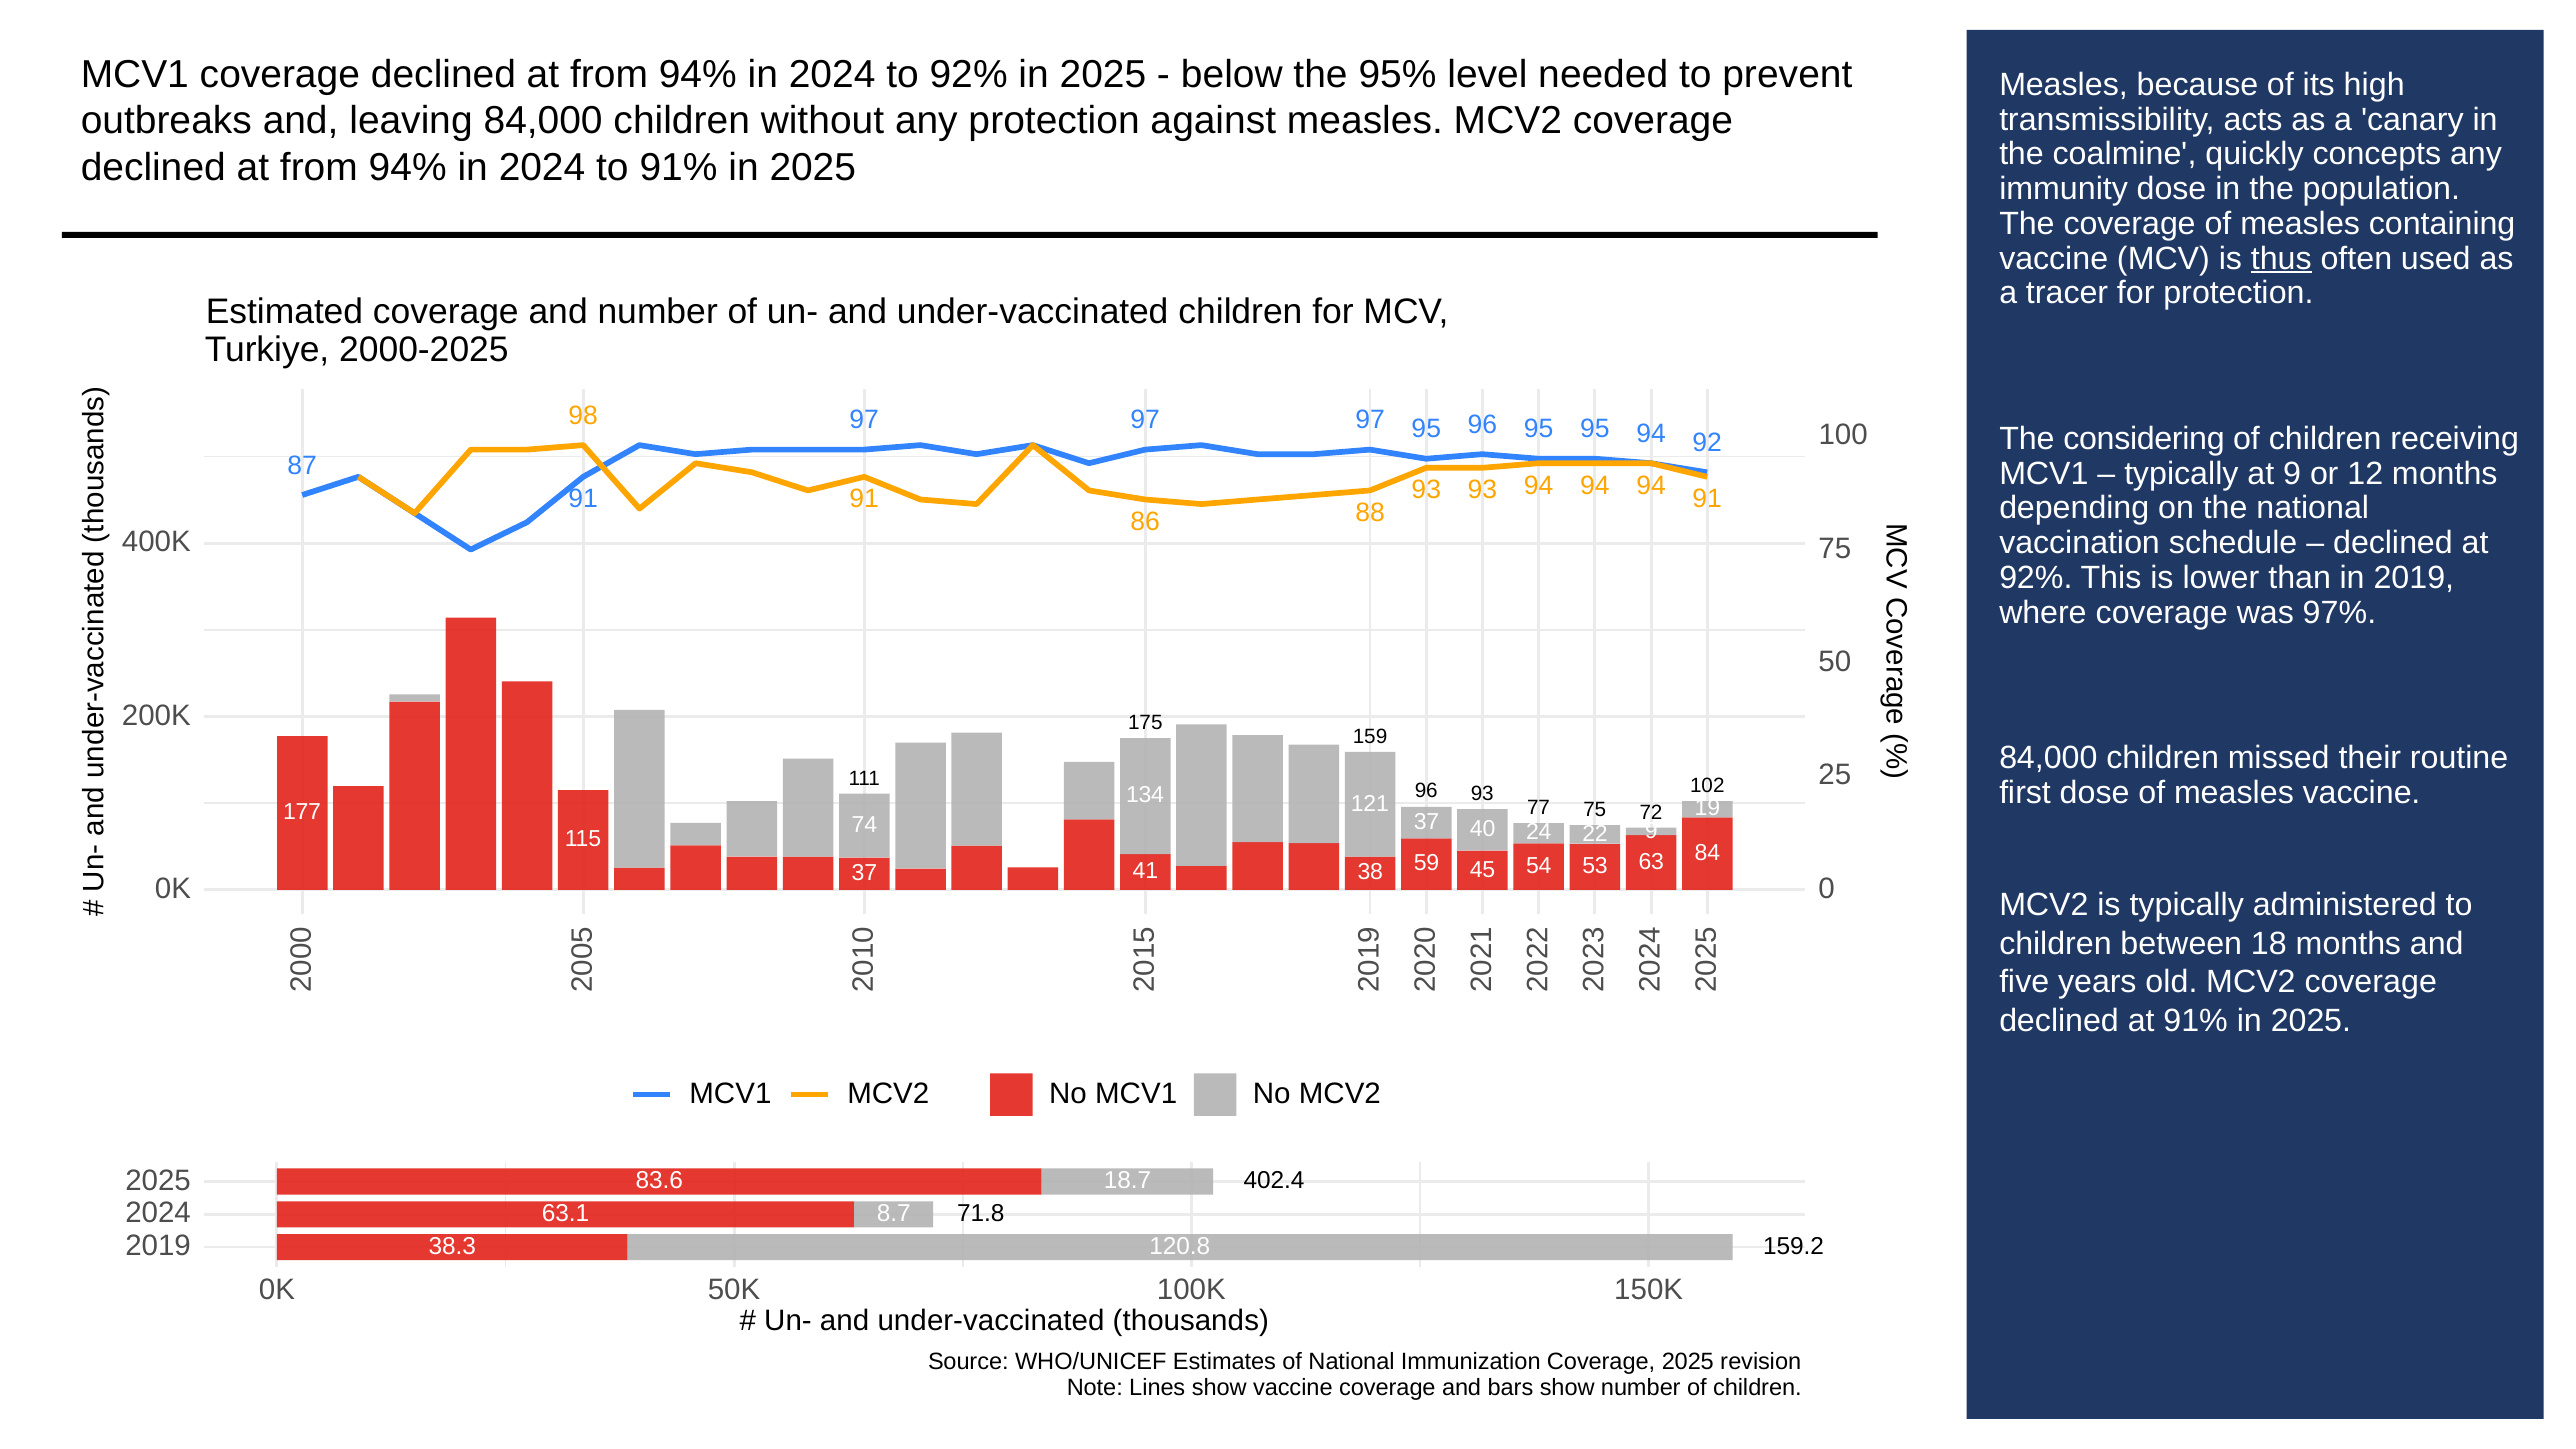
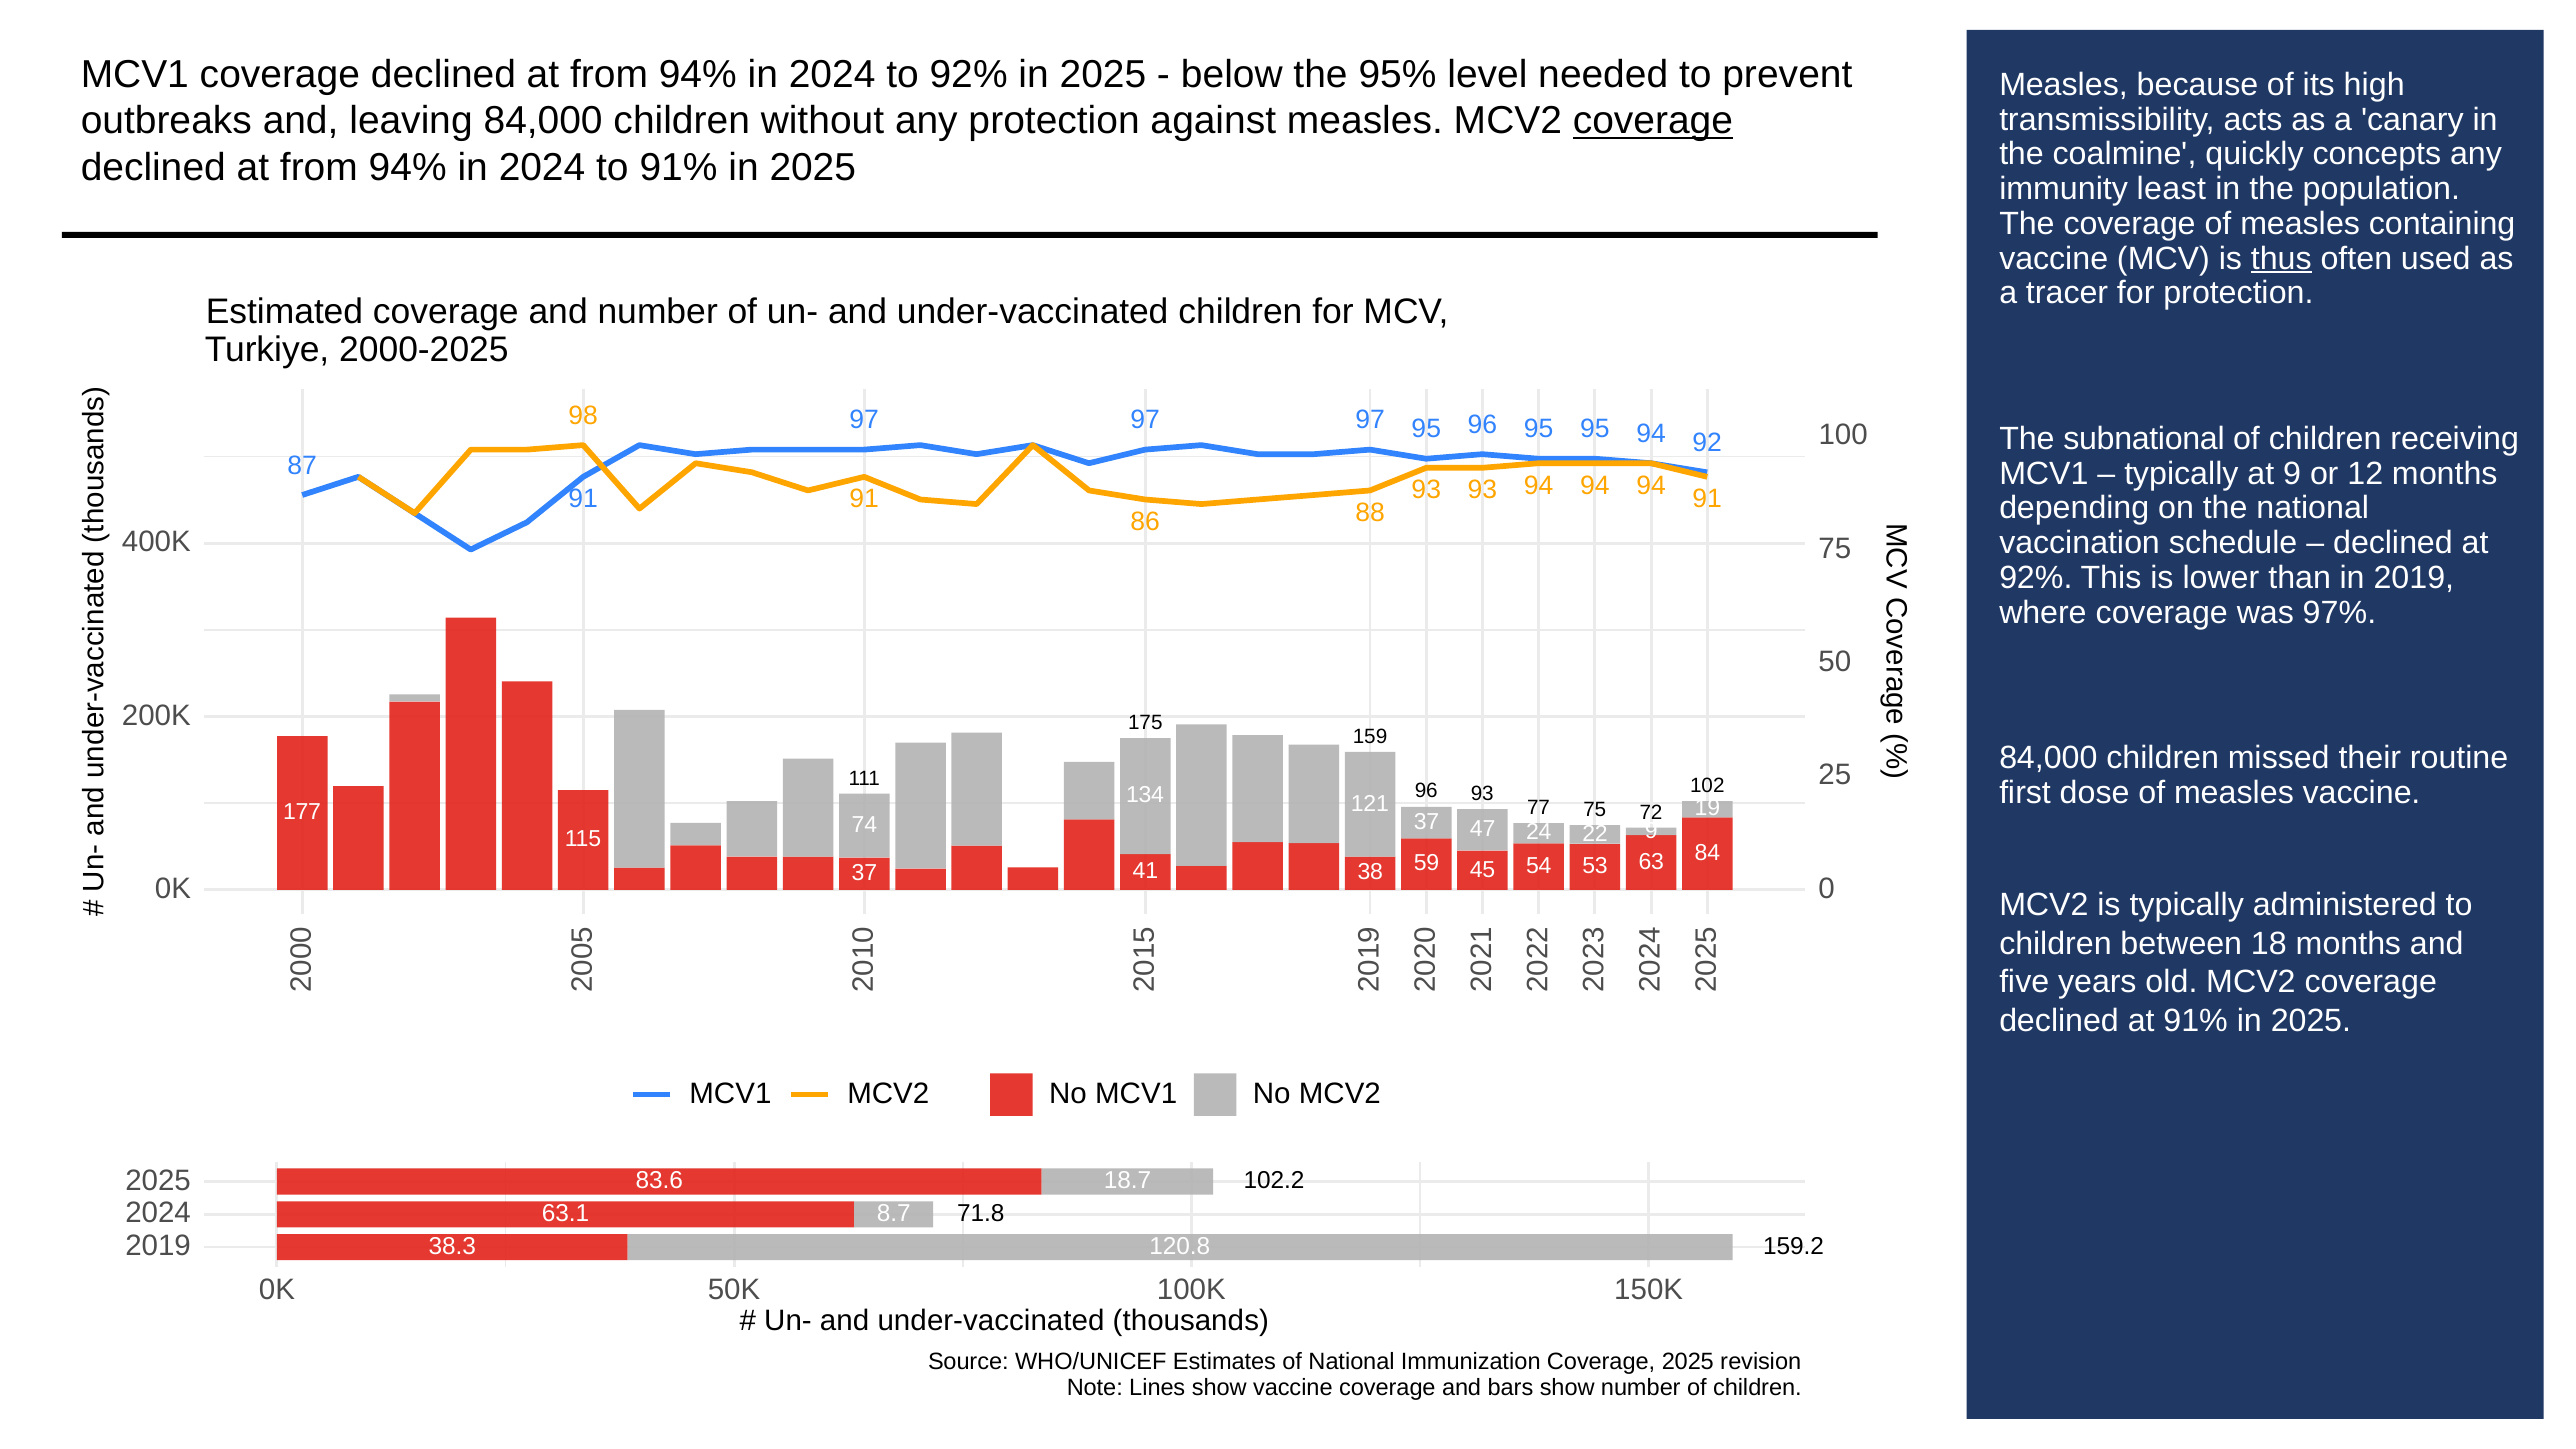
coverage underline: none -> present (1653, 121)
immunity dose: dose -> least (2171, 189)
considering: considering -> subnational (2144, 439)
40: 40 -> 47 (1483, 829)
402.4: 402.4 -> 102.2 (1274, 1181)
